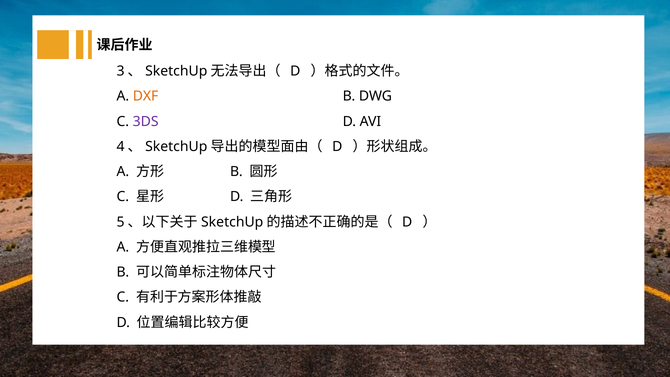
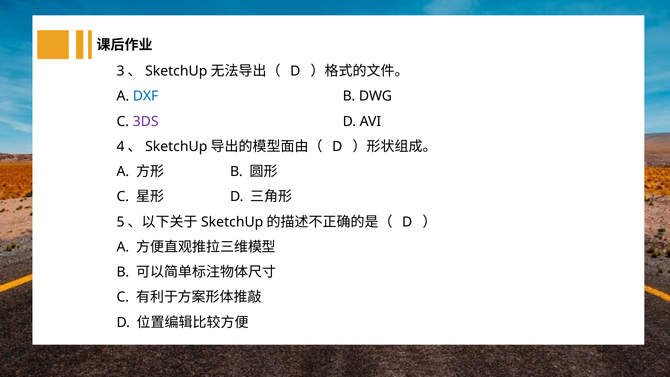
DXF colour: orange -> blue (146, 96)
